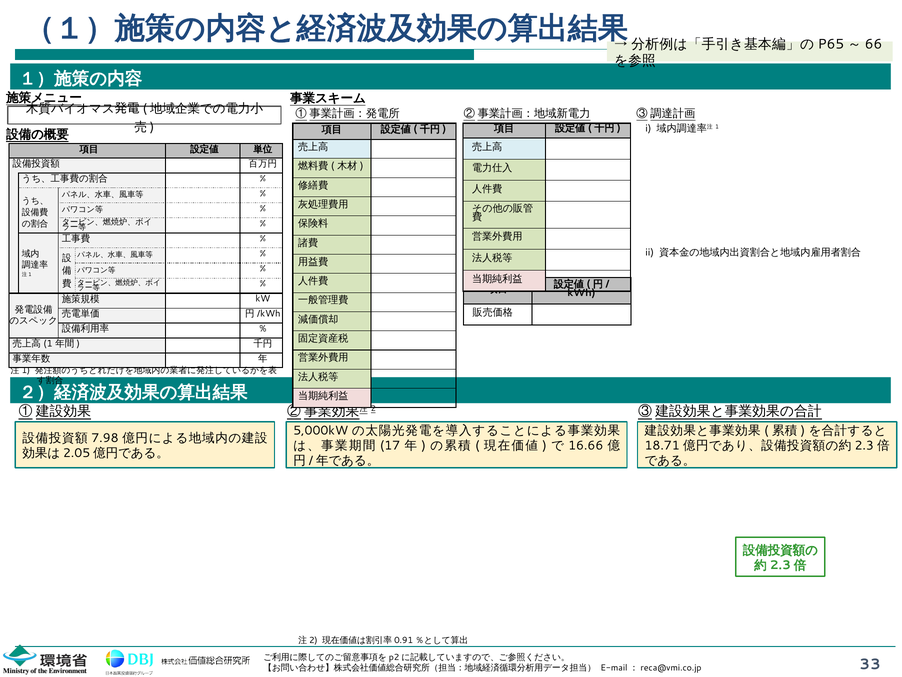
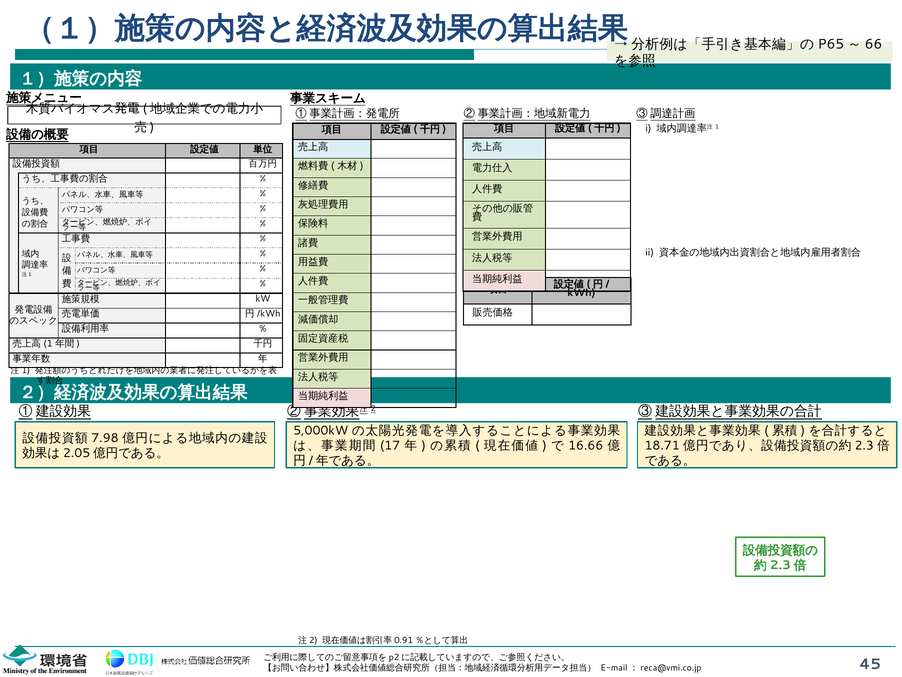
33: 33 -> 45 (870, 664)
